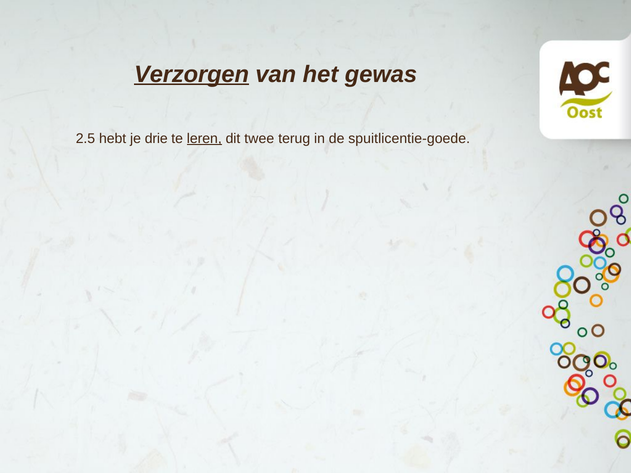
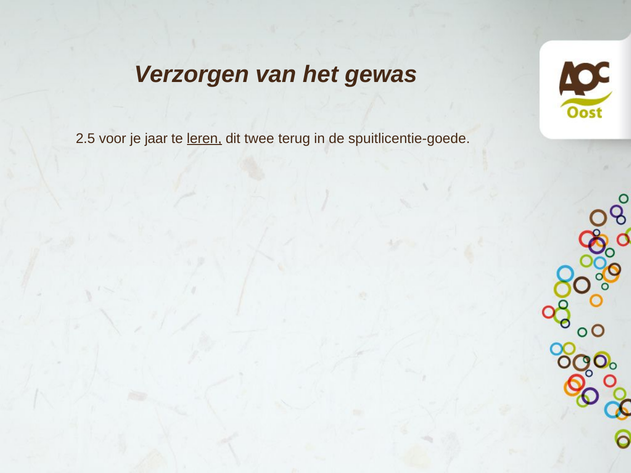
Verzorgen underline: present -> none (192, 74)
hebt: hebt -> voor (113, 139)
drie: drie -> jaar (156, 139)
